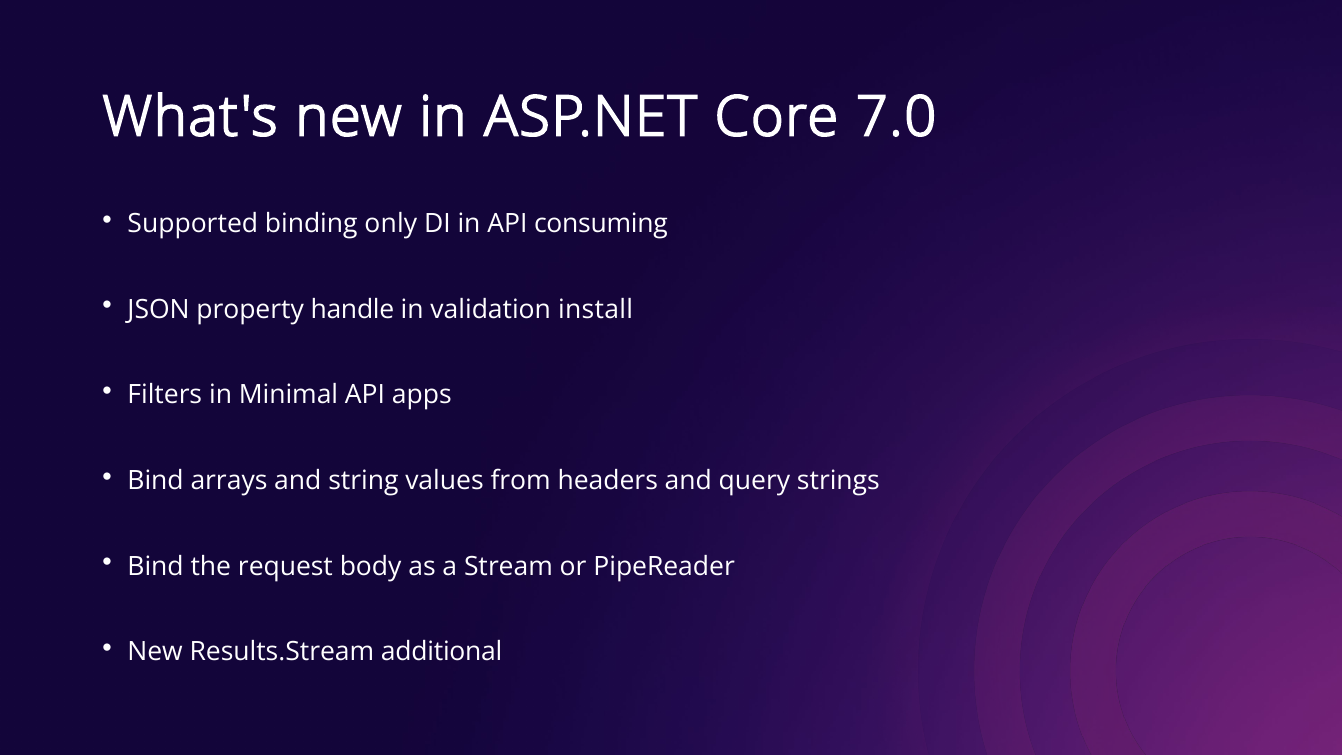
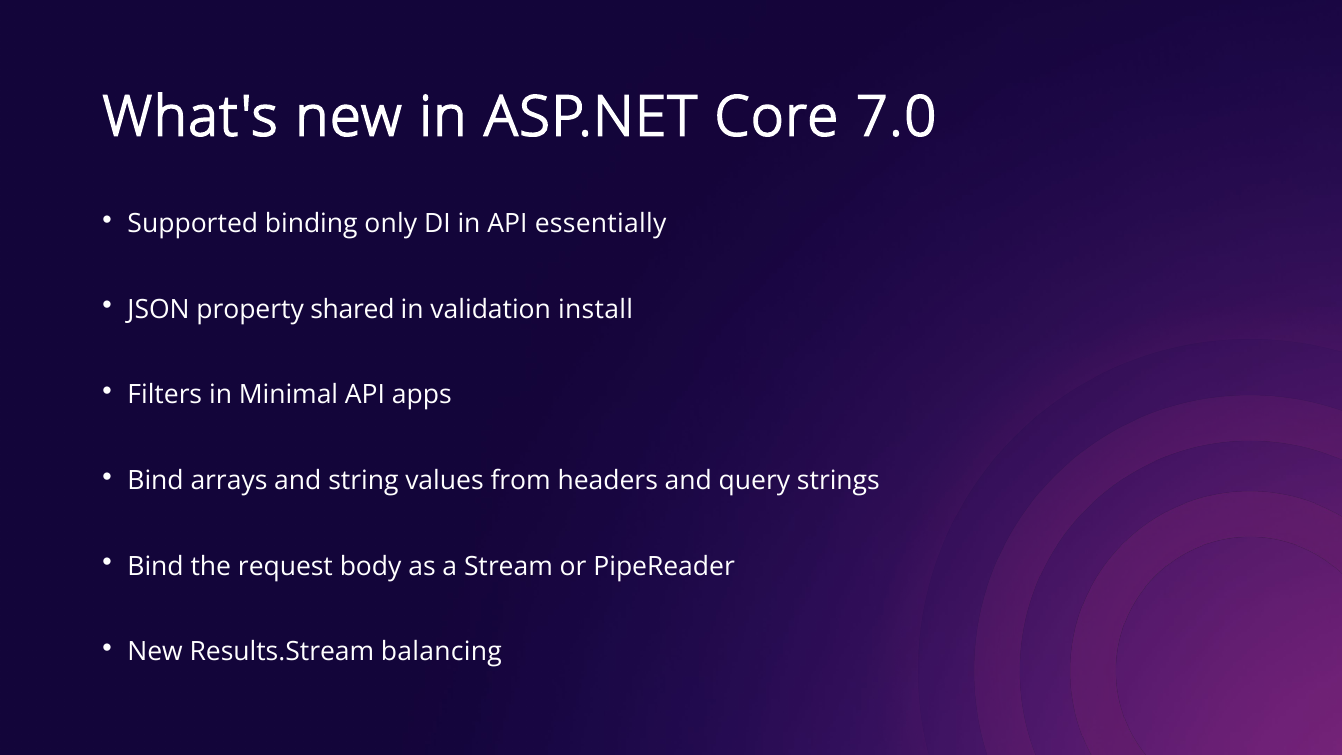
consuming: consuming -> essentially (601, 224)
handle: handle -> shared (352, 309)
additional: additional -> balancing (441, 652)
